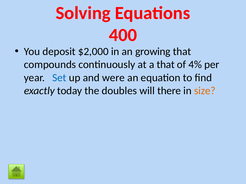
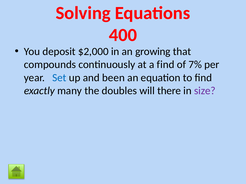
a that: that -> find (166, 65)
4%: 4% -> 7% (195, 65)
were: were -> been (113, 78)
today: today -> many (70, 91)
size colour: orange -> purple (205, 91)
